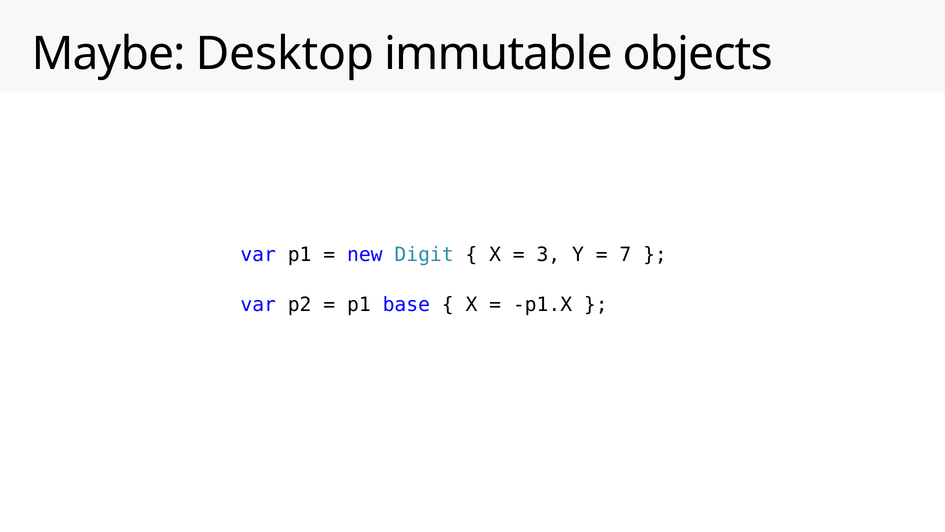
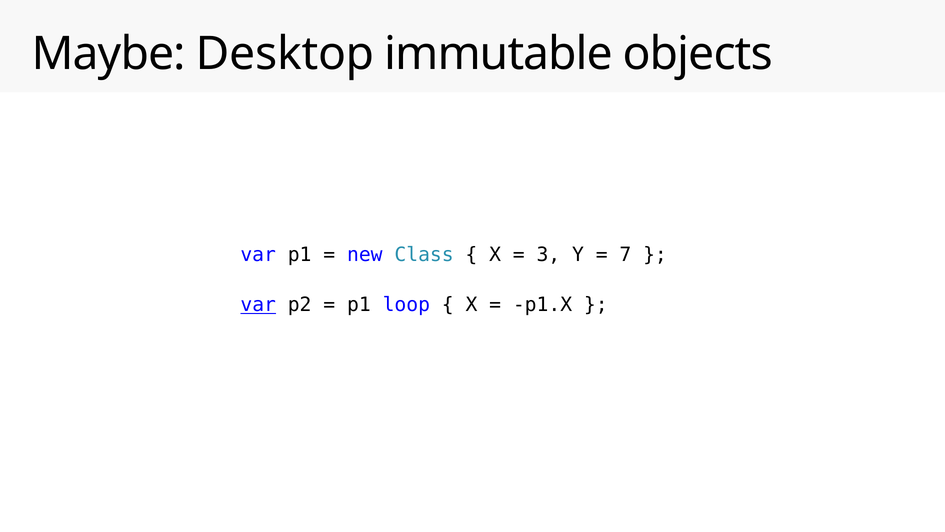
Digit: Digit -> Class (424, 254)
var underline: none -> present (258, 305)
base: base -> loop (406, 305)
